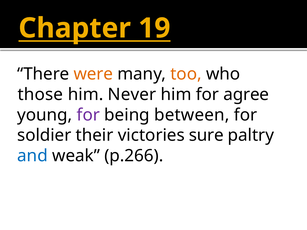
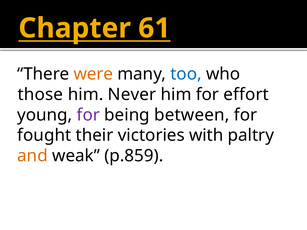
19: 19 -> 61 (154, 28)
too colour: orange -> blue (186, 74)
agree: agree -> effort (246, 95)
soldier: soldier -> fought (44, 135)
sure: sure -> with (206, 135)
and colour: blue -> orange (32, 156)
p.266: p.266 -> p.859 (134, 156)
